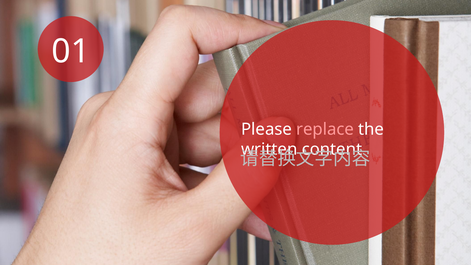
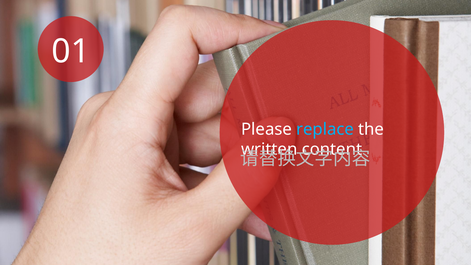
replace colour: pink -> light blue (325, 129)
